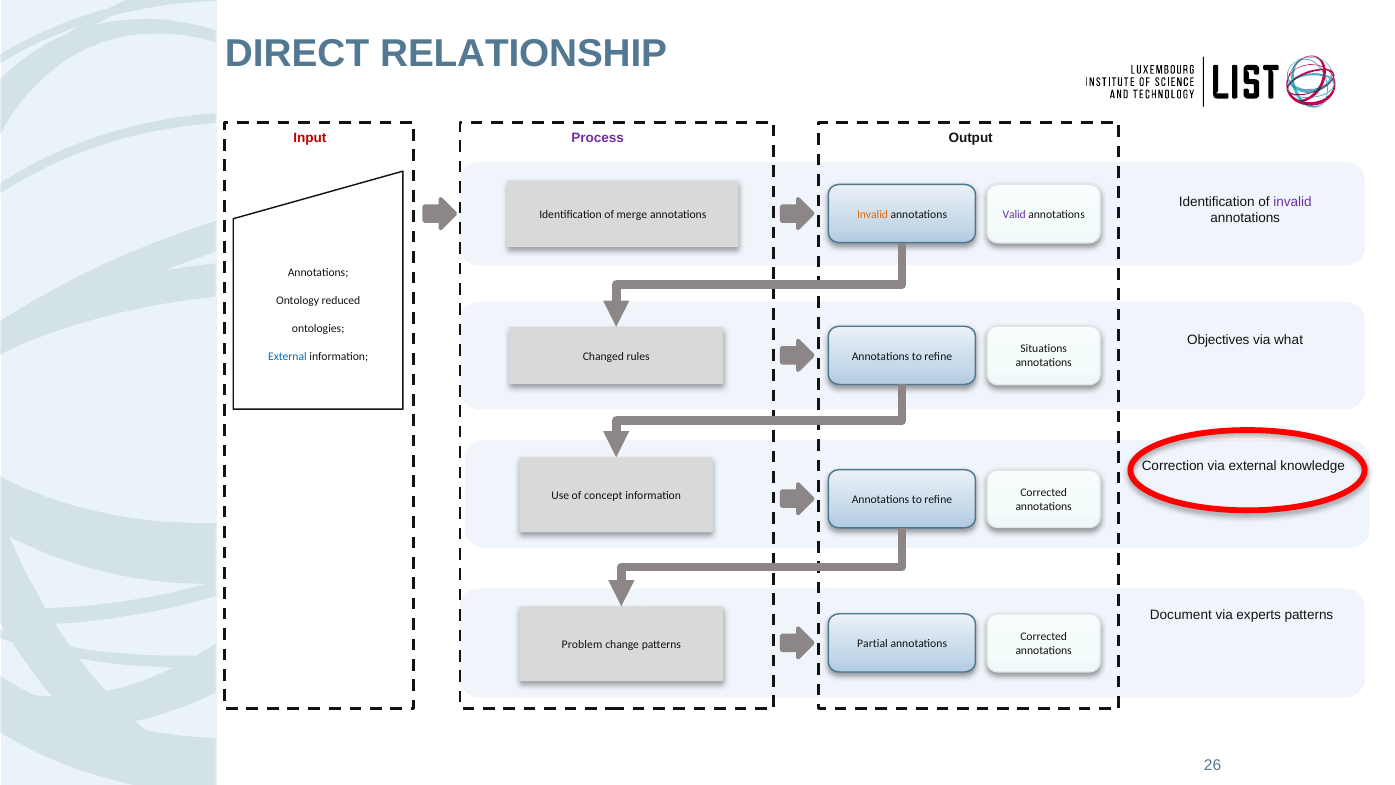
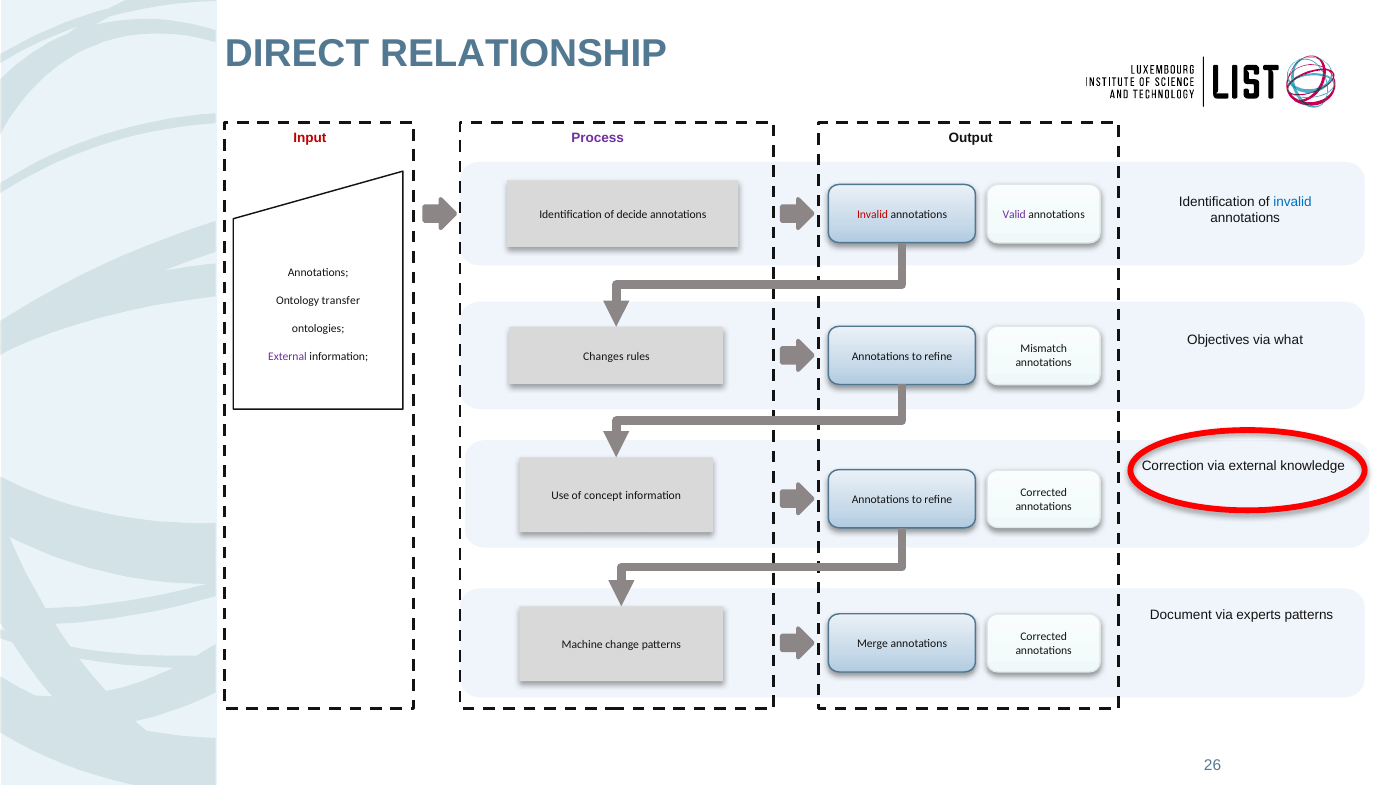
invalid colour: purple -> blue (1292, 202)
merge: merge -> decide (632, 214)
Invalid colour: orange -> red (873, 214)
reduced: reduced -> transfer (341, 301)
Situations: Situations -> Mismatch (1044, 349)
Changed: Changed -> Changes (603, 356)
External colour: blue -> purple (287, 356)
Partial: Partial -> Merge (873, 643)
Problem: Problem -> Machine (582, 644)
